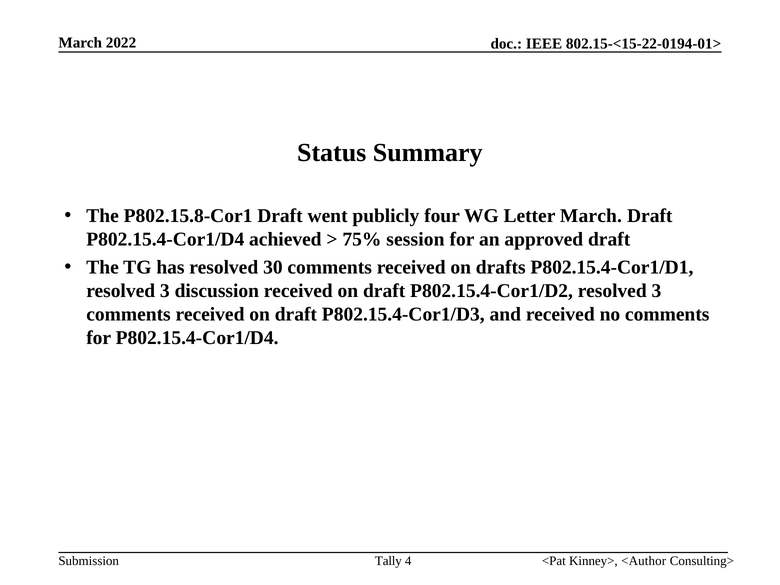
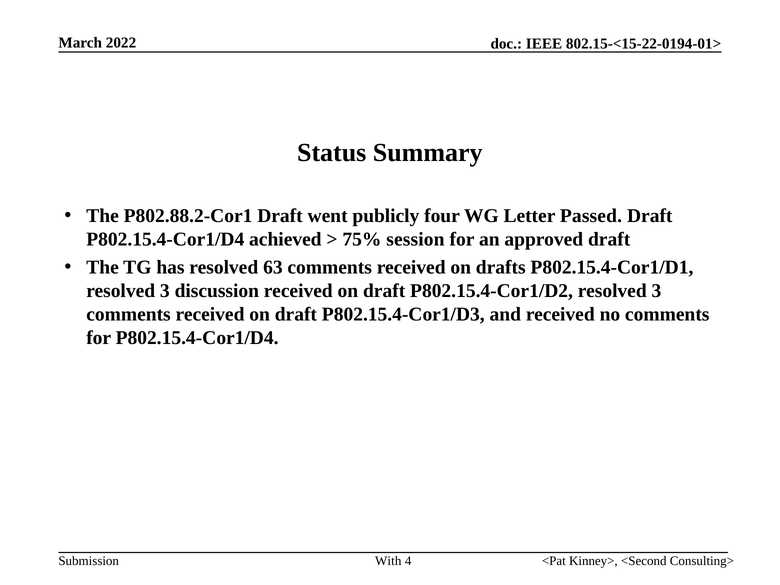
P802.15.8-Cor1: P802.15.8-Cor1 -> P802.88.2-Cor1 (188, 216)
Letter March: March -> Passed (591, 216)
30: 30 -> 63 (273, 268)
<Author: <Author -> <Second (644, 561)
Tally: Tally -> With (388, 561)
